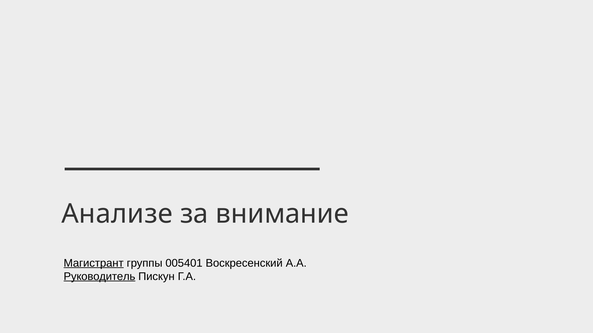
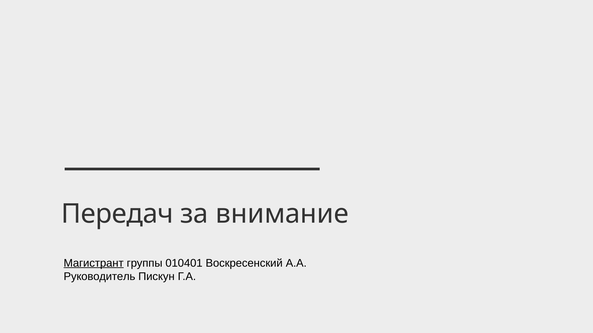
Анализе: Анализе -> Передач (117, 214)
005401: 005401 -> 010401 (184, 263)
Руководитель underline: present -> none (99, 277)
